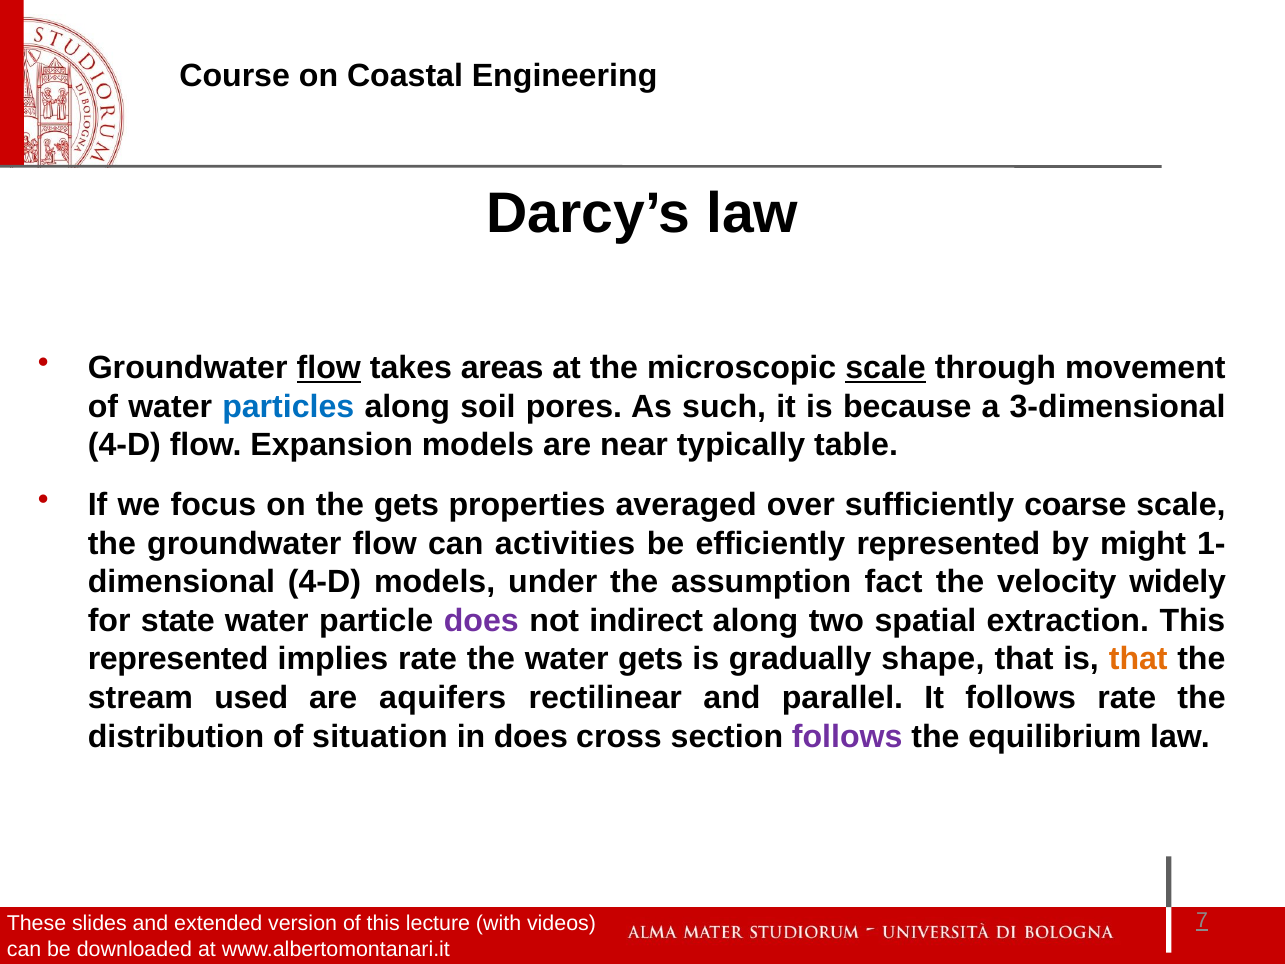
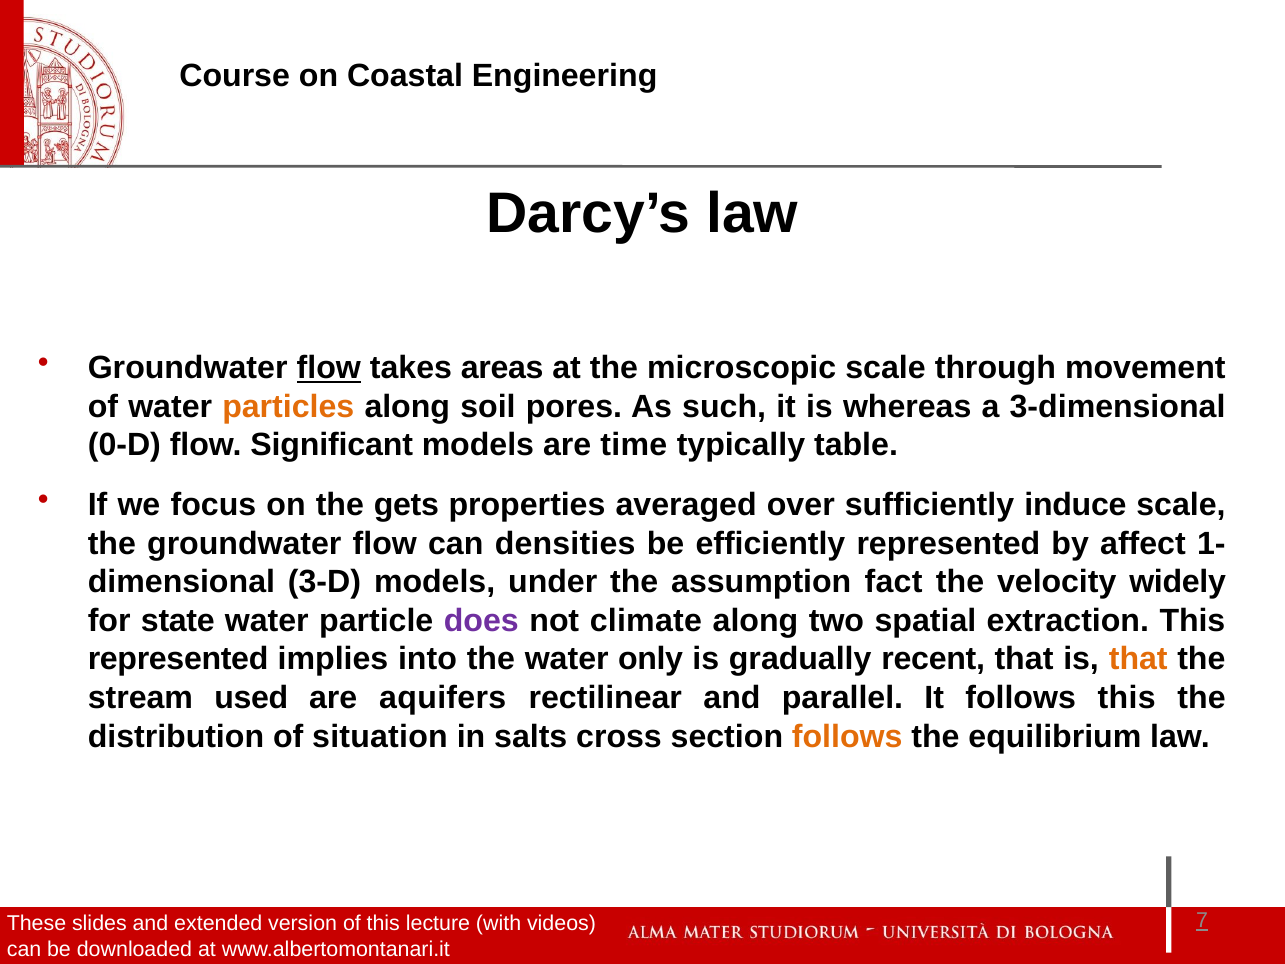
scale underline: present -> none (886, 368)
particles colour: blue -> orange (288, 406)
because: because -> whereas (907, 406)
4-D: 4-D -> 0-D (124, 445)
Expansion: Expansion -> Significant (332, 445)
near: near -> time (634, 445)
coarse: coarse -> induce (1075, 505)
activities: activities -> densities (565, 543)
might: might -> affect (1143, 543)
4-D: 4-D -> 3-D (324, 582)
indirect: indirect -> climate (646, 621)
implies rate: rate -> into (427, 659)
water gets: gets -> only (651, 659)
shape: shape -> recent (933, 659)
follows rate: rate -> this (1127, 698)
in does: does -> salts (531, 736)
follows colour: purple -> orange (847, 736)
